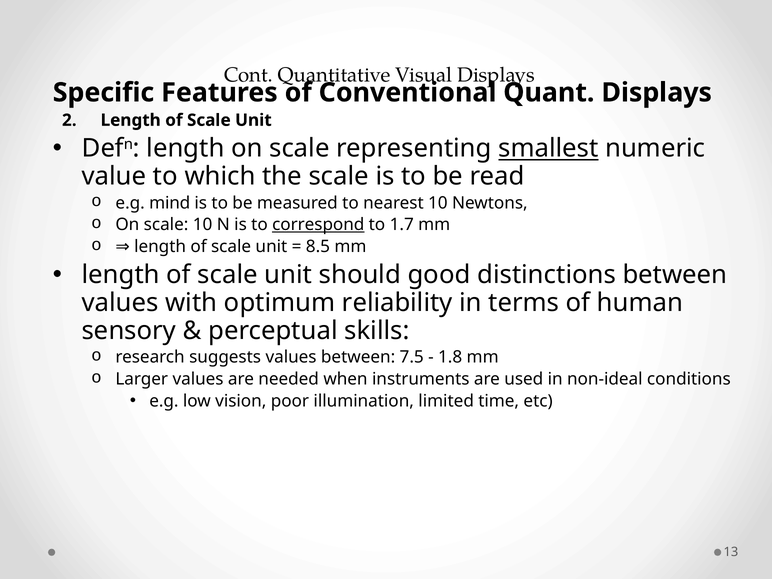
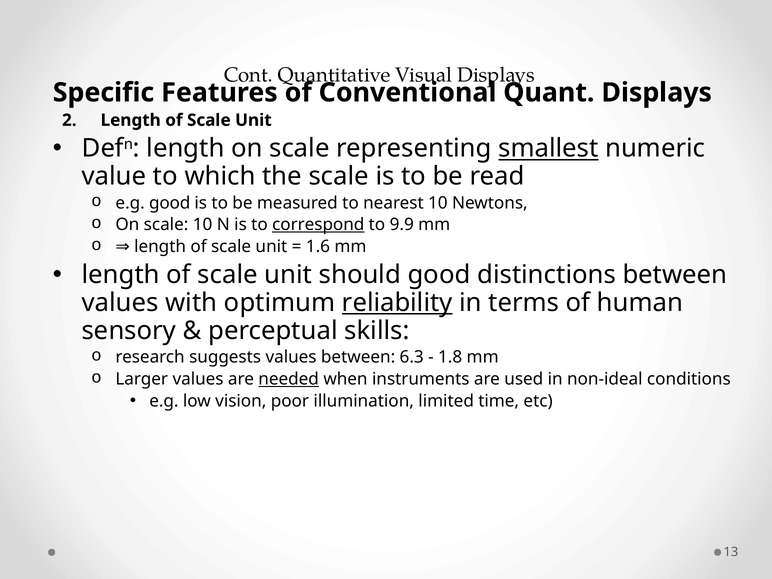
e.g mind: mind -> good (170, 203)
1.7: 1.7 -> 9.9 (402, 225)
8.5: 8.5 -> 1.6 (318, 247)
reliability underline: none -> present (397, 303)
7.5: 7.5 -> 6.3 (412, 357)
needed underline: none -> present (289, 379)
